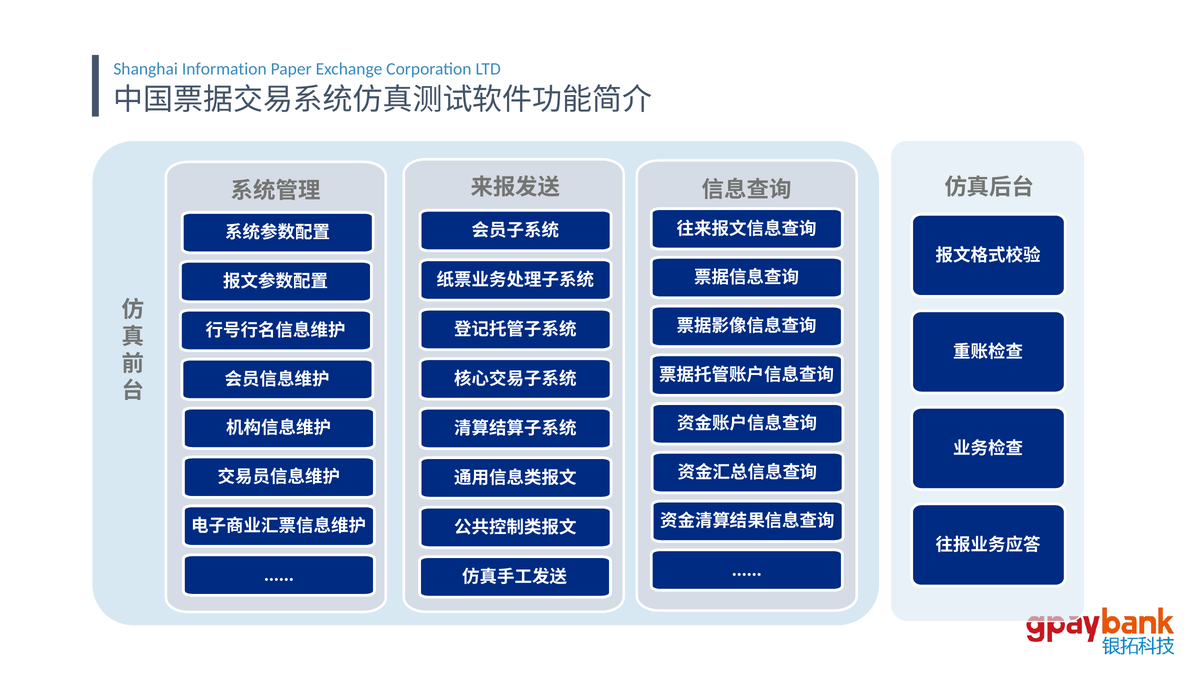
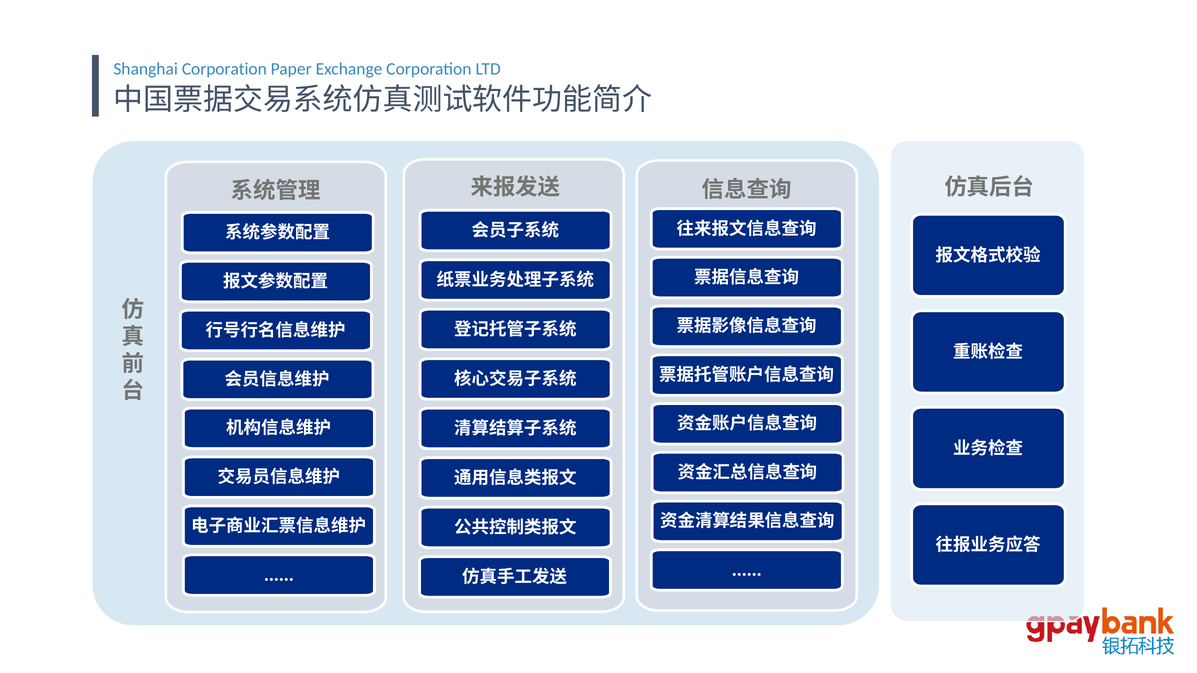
Shanghai Information: Information -> Corporation (224, 69)
